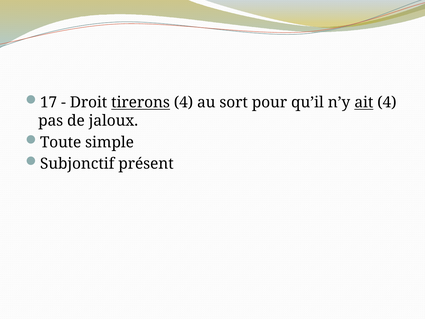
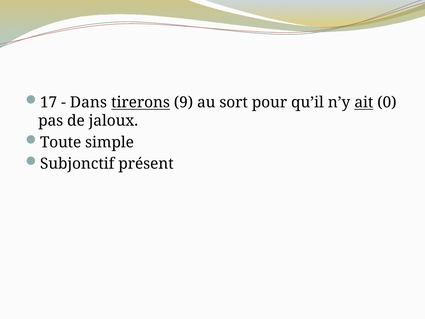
Droit: Droit -> Dans (88, 102)
tirerons 4: 4 -> 9 (183, 102)
ait 4: 4 -> 0 (387, 102)
